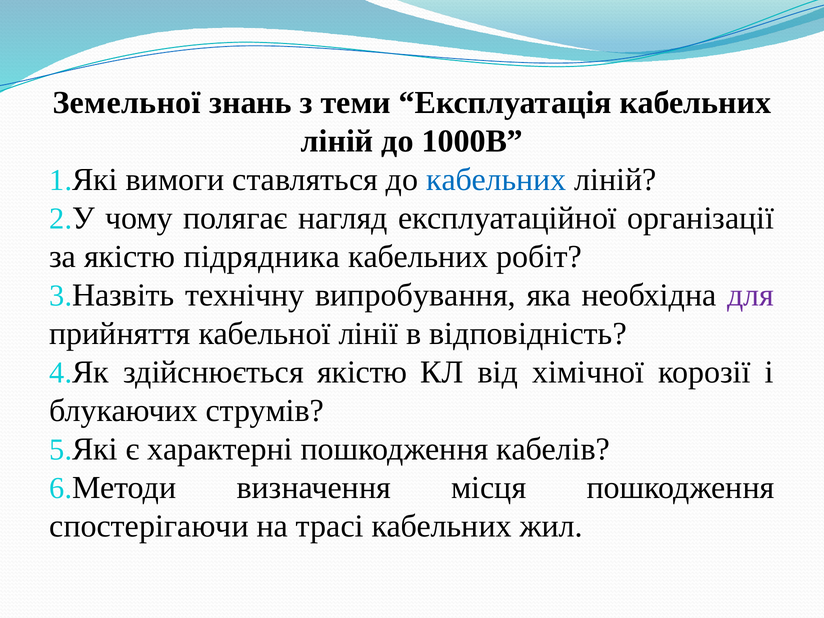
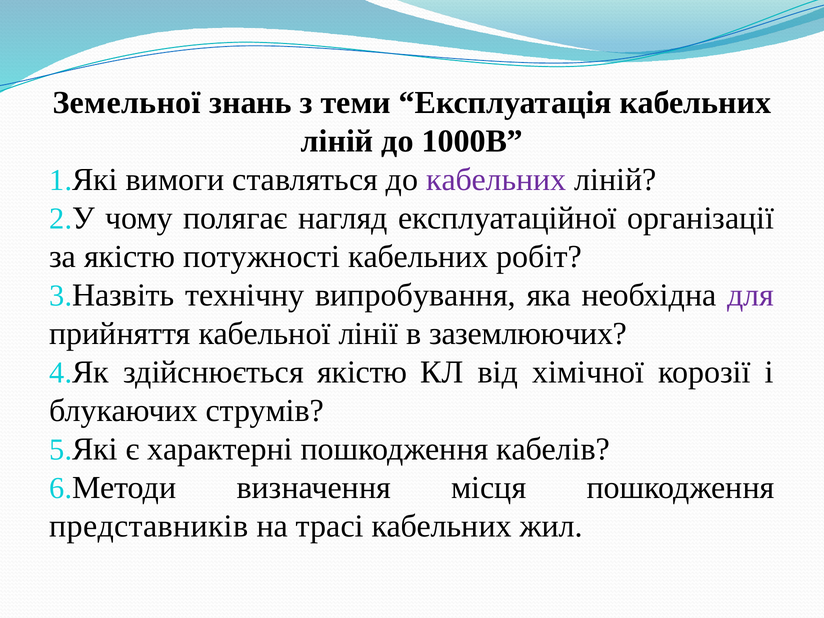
кабельних colour: blue -> purple (496, 180)
підрядника: підрядника -> потужності (262, 257)
відповідність: відповідність -> заземлюючих (528, 334)
спостерігаючи: спостерігаючи -> представників (149, 526)
